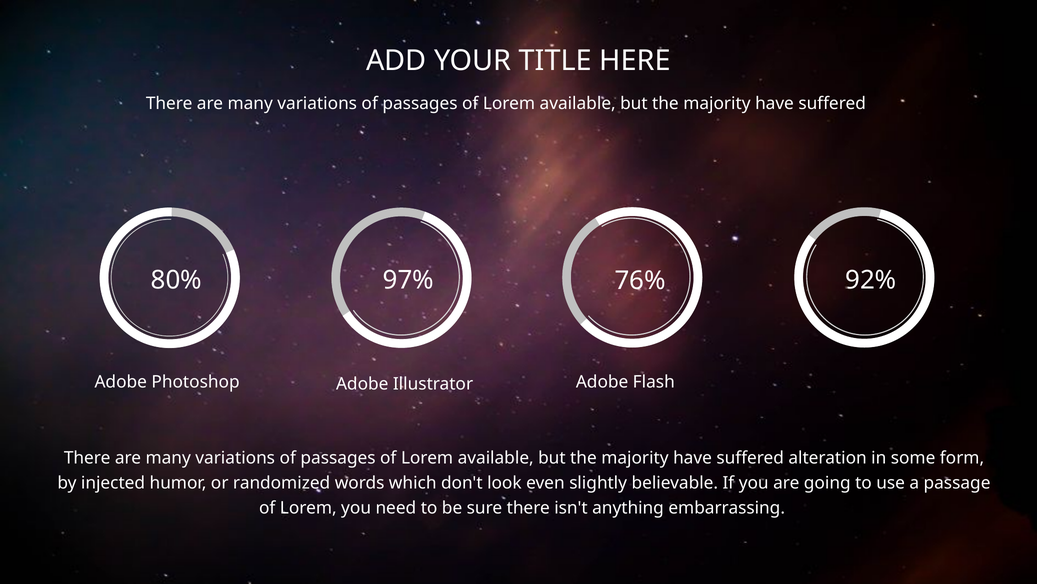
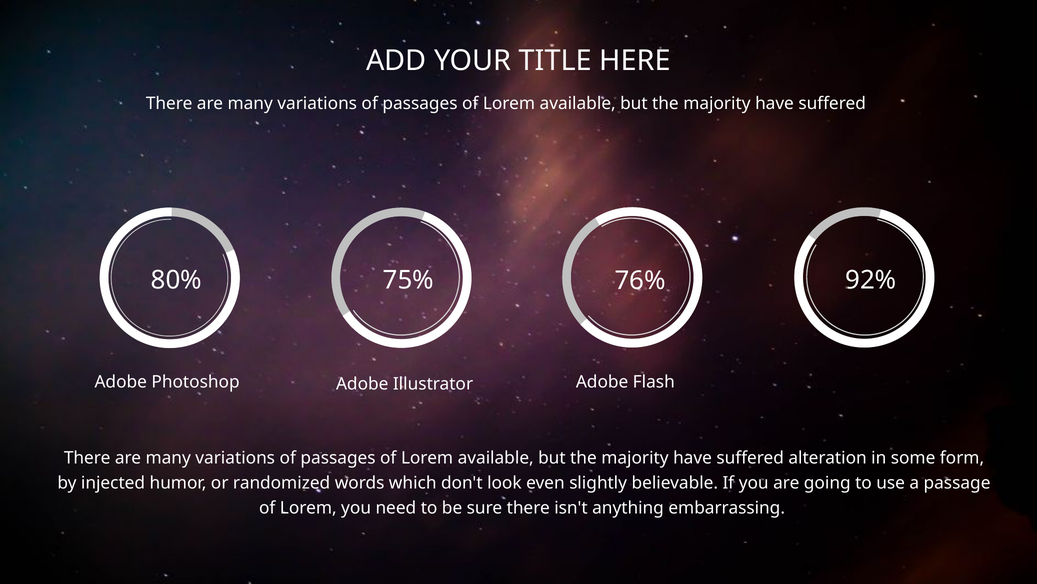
97%: 97% -> 75% (408, 280)
